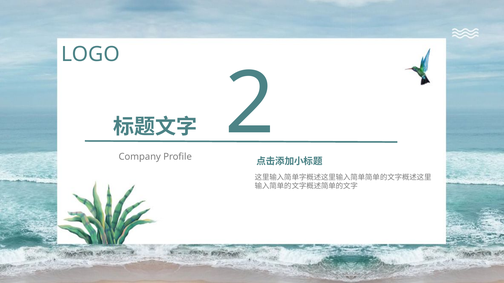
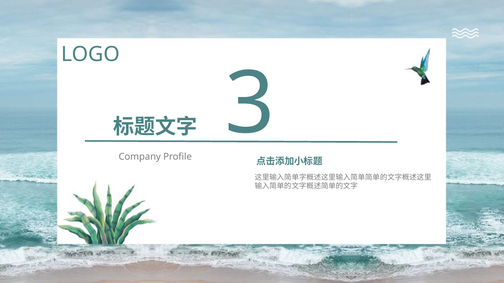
2: 2 -> 3 (250, 104)
